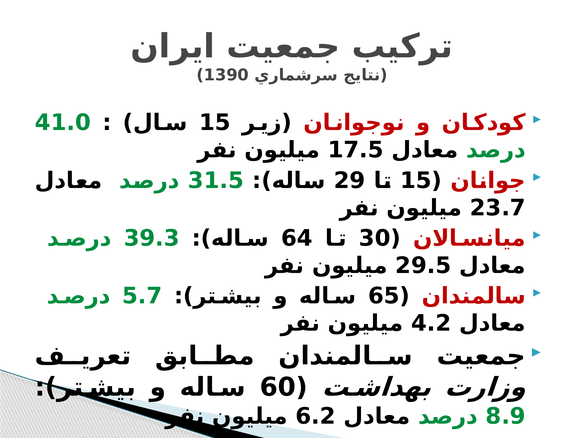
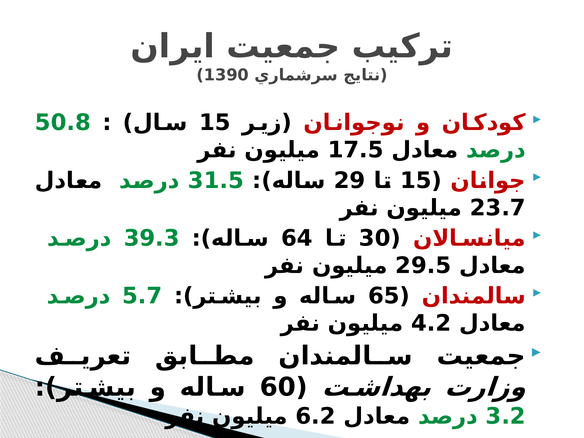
41.0: 41.0 -> 50.8 (63, 123)
8.9: 8.9 -> 3.2 (506, 416)
